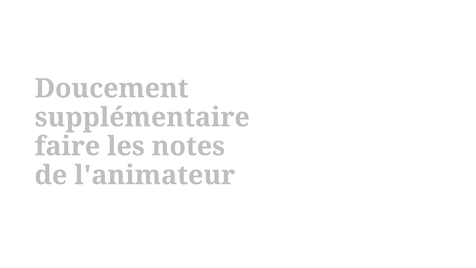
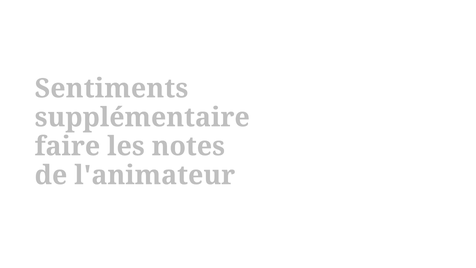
Doucement: Doucement -> Sentiments (111, 88)
